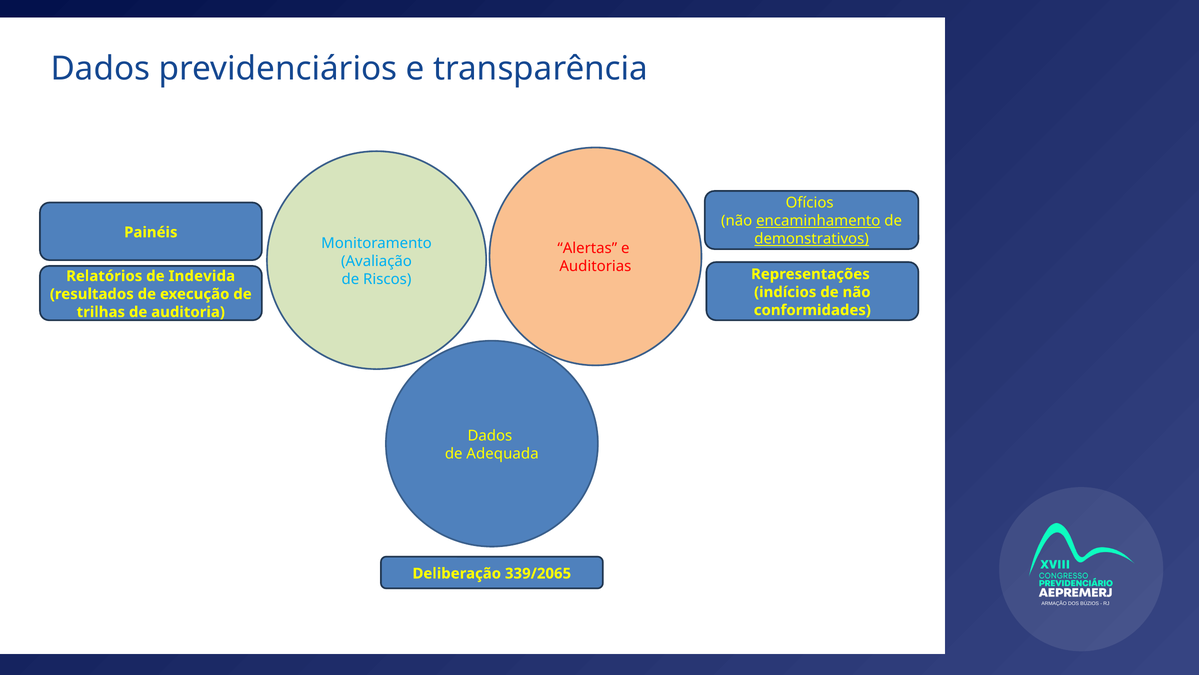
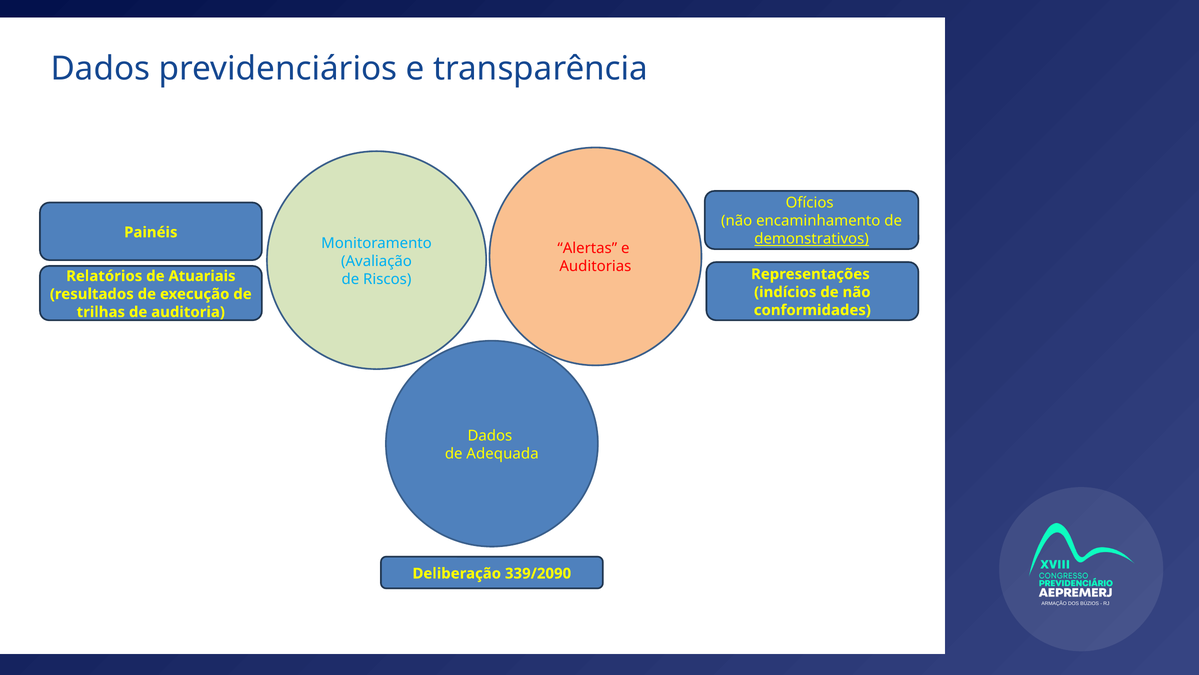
encaminhamento underline: present -> none (818, 221)
Indevida: Indevida -> Atuariais (202, 276)
339/2065: 339/2065 -> 339/2090 (538, 573)
